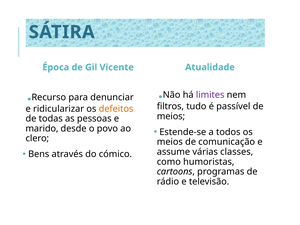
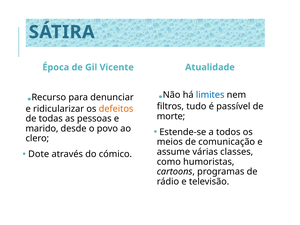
limites colour: purple -> blue (210, 95)
meios: meios -> morte (171, 116)
Bens: Bens -> Dote (39, 154)
